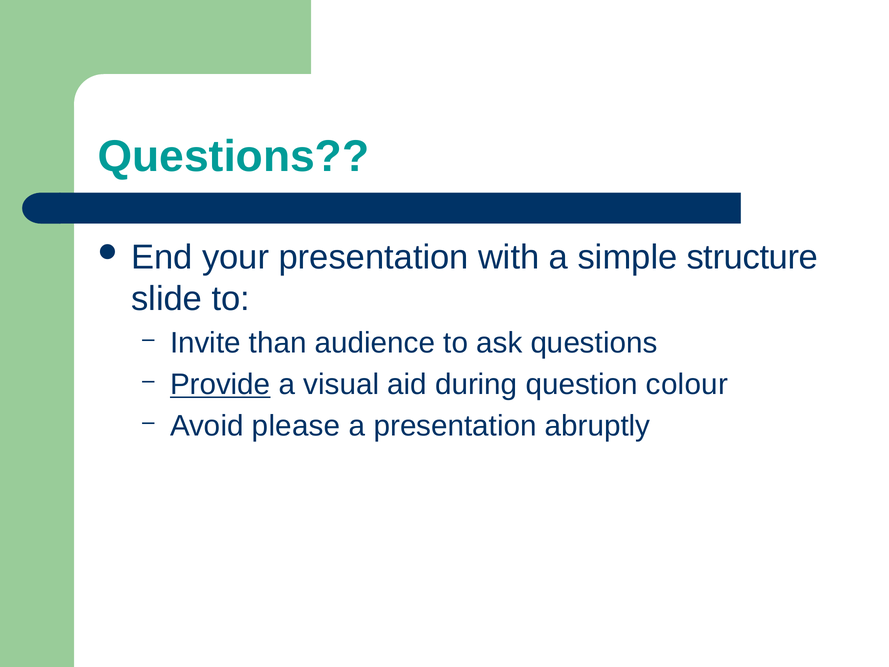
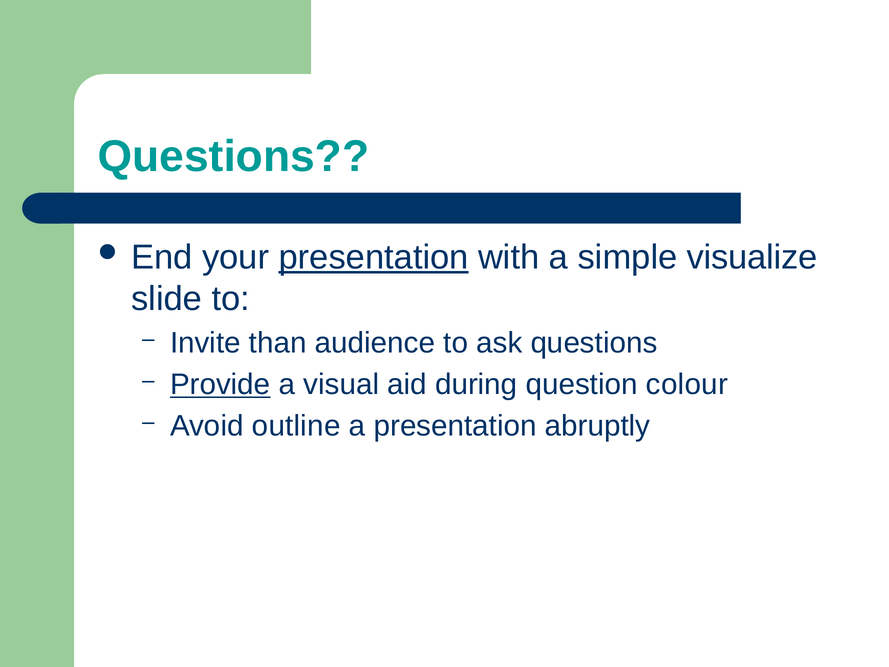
presentation underline: none -> present (374, 257)
structure: structure -> visualize (752, 257)
please: please -> outline (296, 426)
